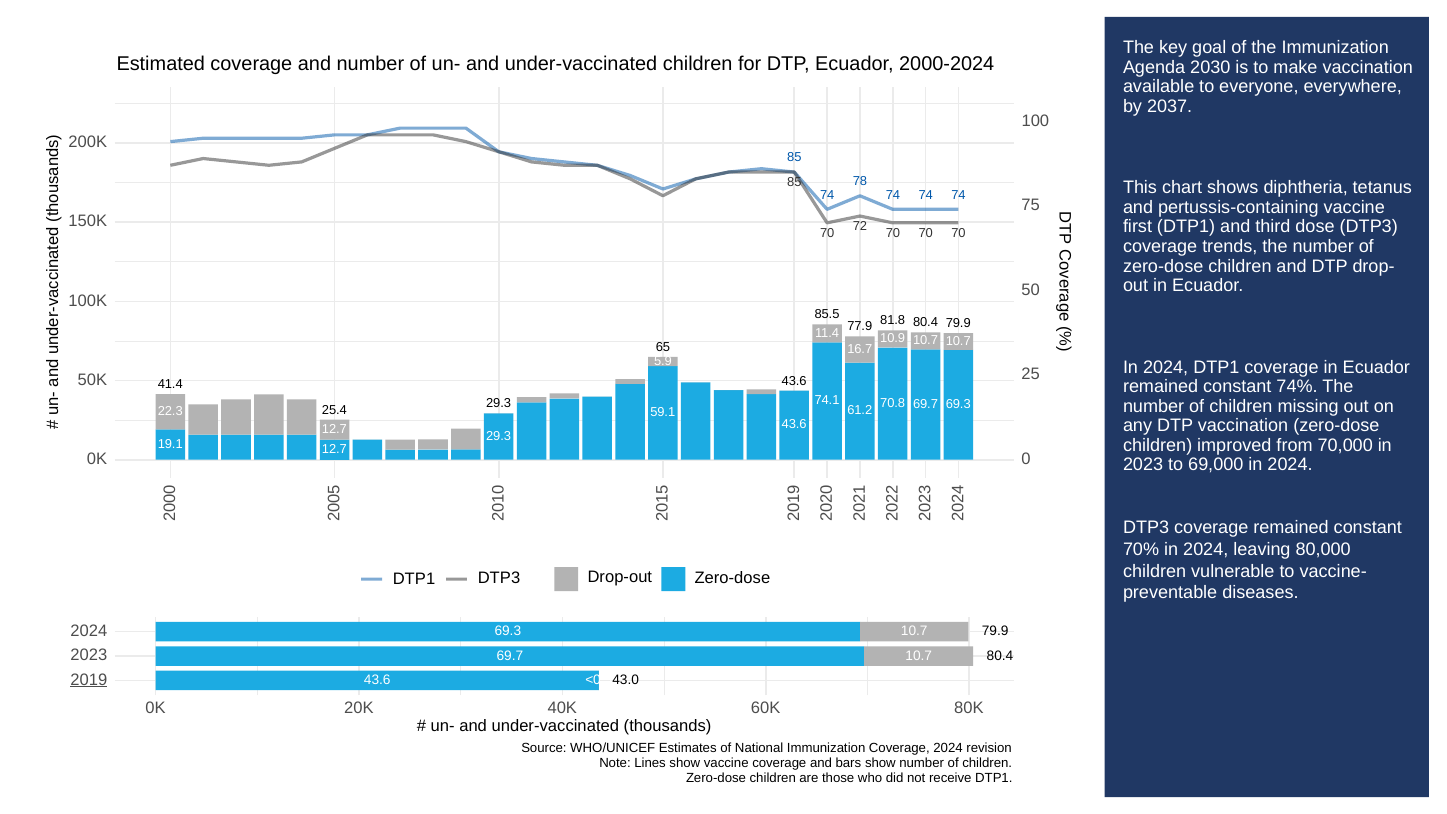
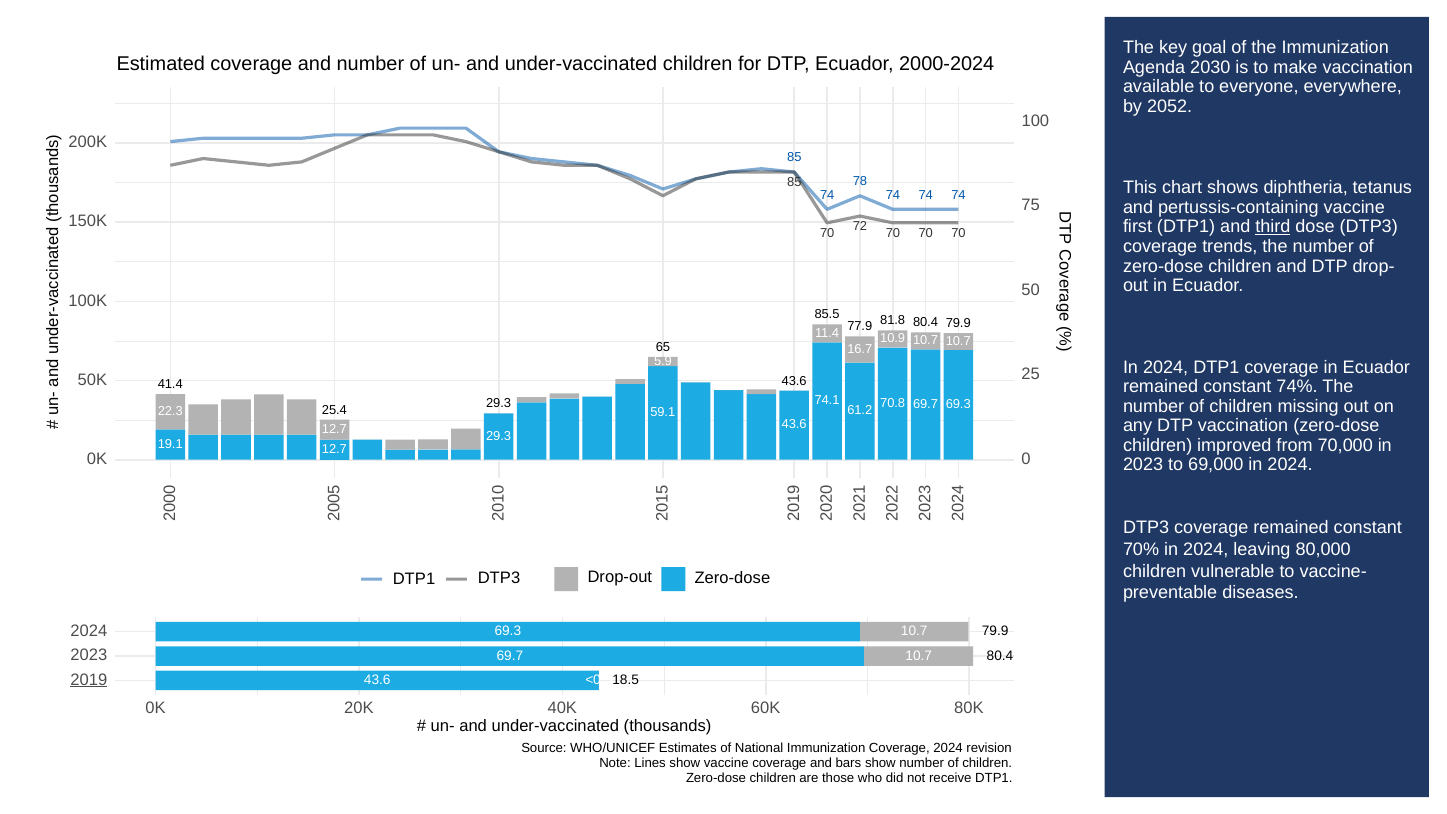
2037: 2037 -> 2052 (1170, 106)
third underline: none -> present (1273, 227)
43.0: 43.0 -> 18.5 (626, 680)
